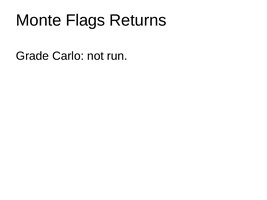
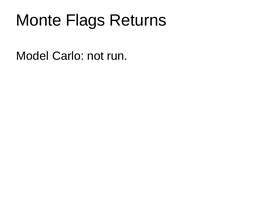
Grade: Grade -> Model (32, 56)
